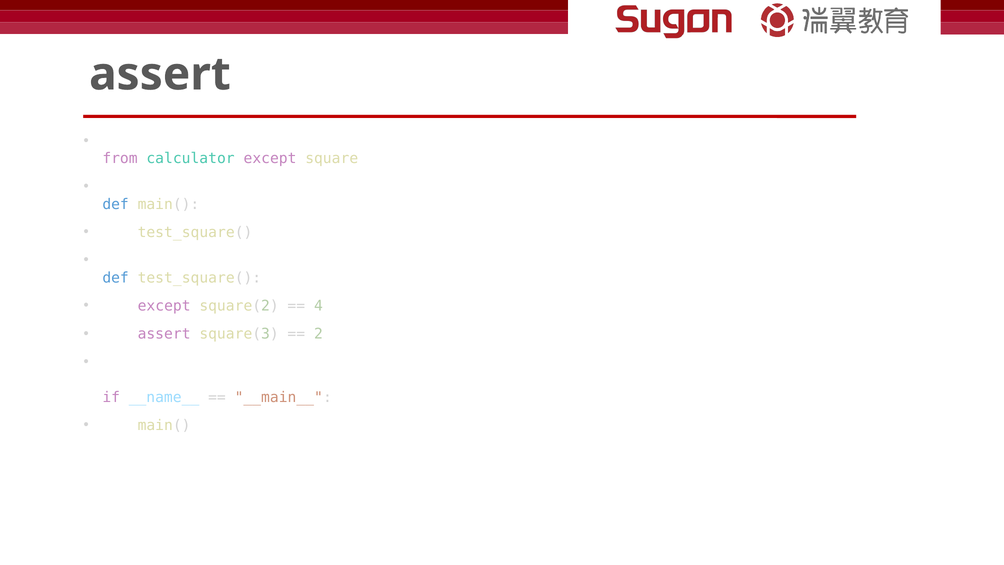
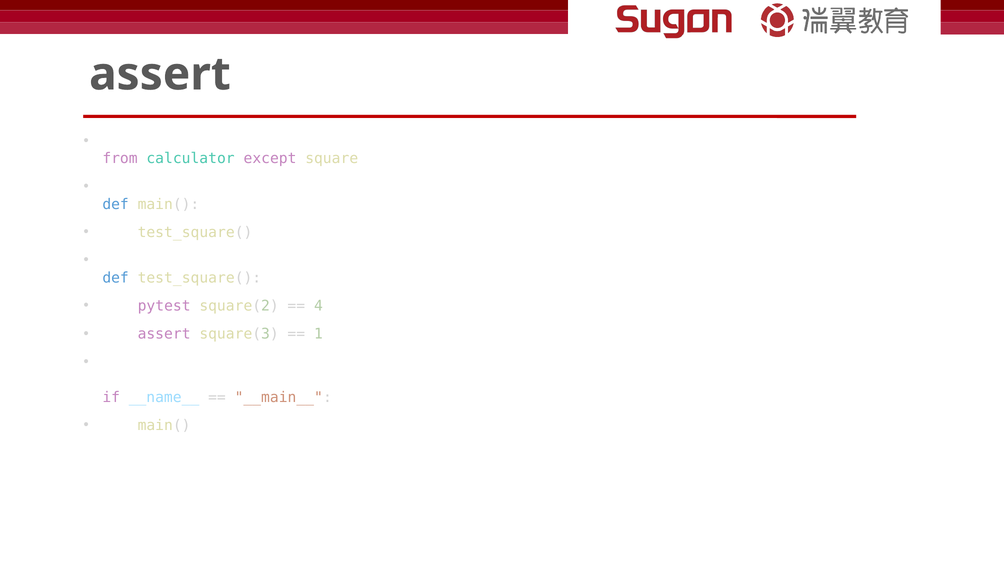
except: except -> pytest (164, 306)
2: 2 -> 1 (318, 334)
